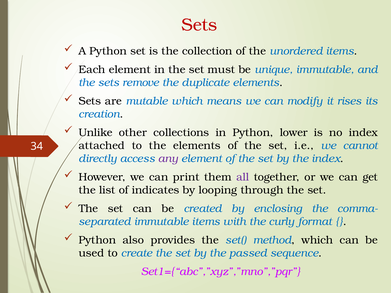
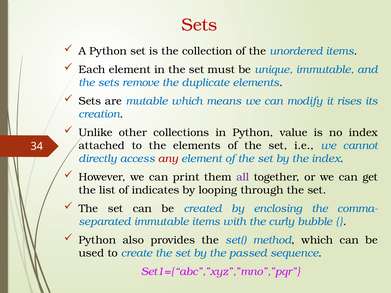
lower: lower -> value (294, 133)
any colour: purple -> red (168, 159)
format: format -> bubble (315, 222)
